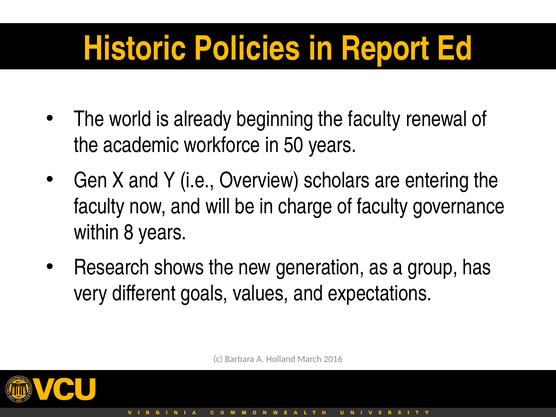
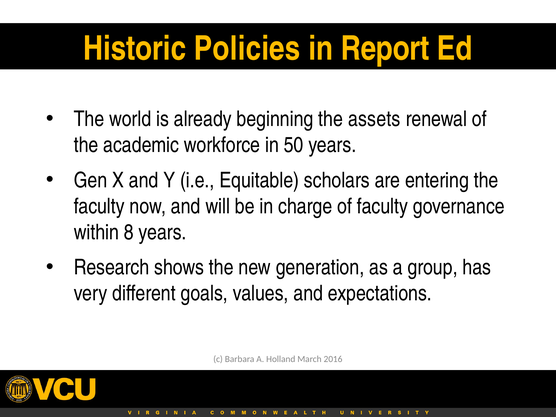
beginning the faculty: faculty -> assets (374, 119)
Overview: Overview -> Equitable (259, 180)
